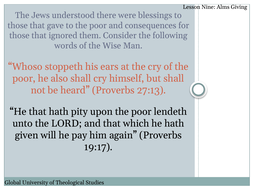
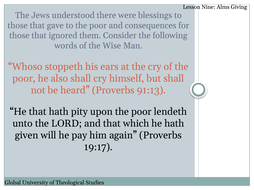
27:13: 27:13 -> 91:13 (151, 90)
